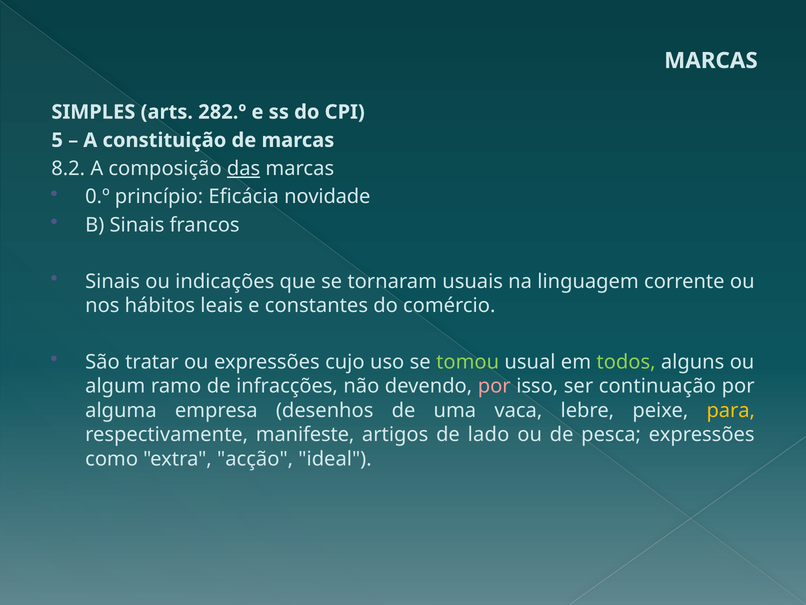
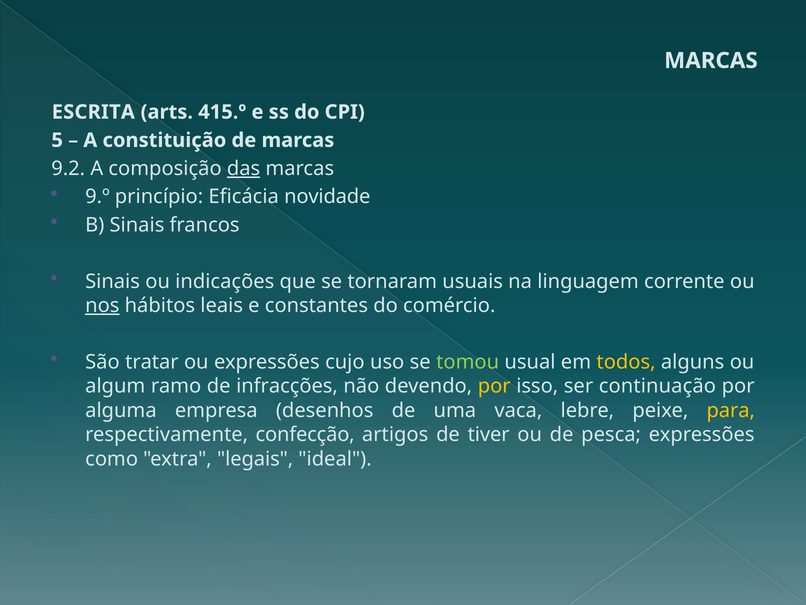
SIMPLES: SIMPLES -> ESCRITA (93, 112)
282.º: 282.º -> 415.º (222, 112)
8.2: 8.2 -> 9.2 (68, 168)
0.º: 0.º -> 9.º (97, 197)
nos underline: none -> present (102, 305)
todos colour: light green -> yellow (626, 362)
por colour: pink -> yellow (494, 386)
manifeste: manifeste -> confecção (305, 434)
lado: lado -> tiver (489, 434)
acção: acção -> legais (255, 459)
